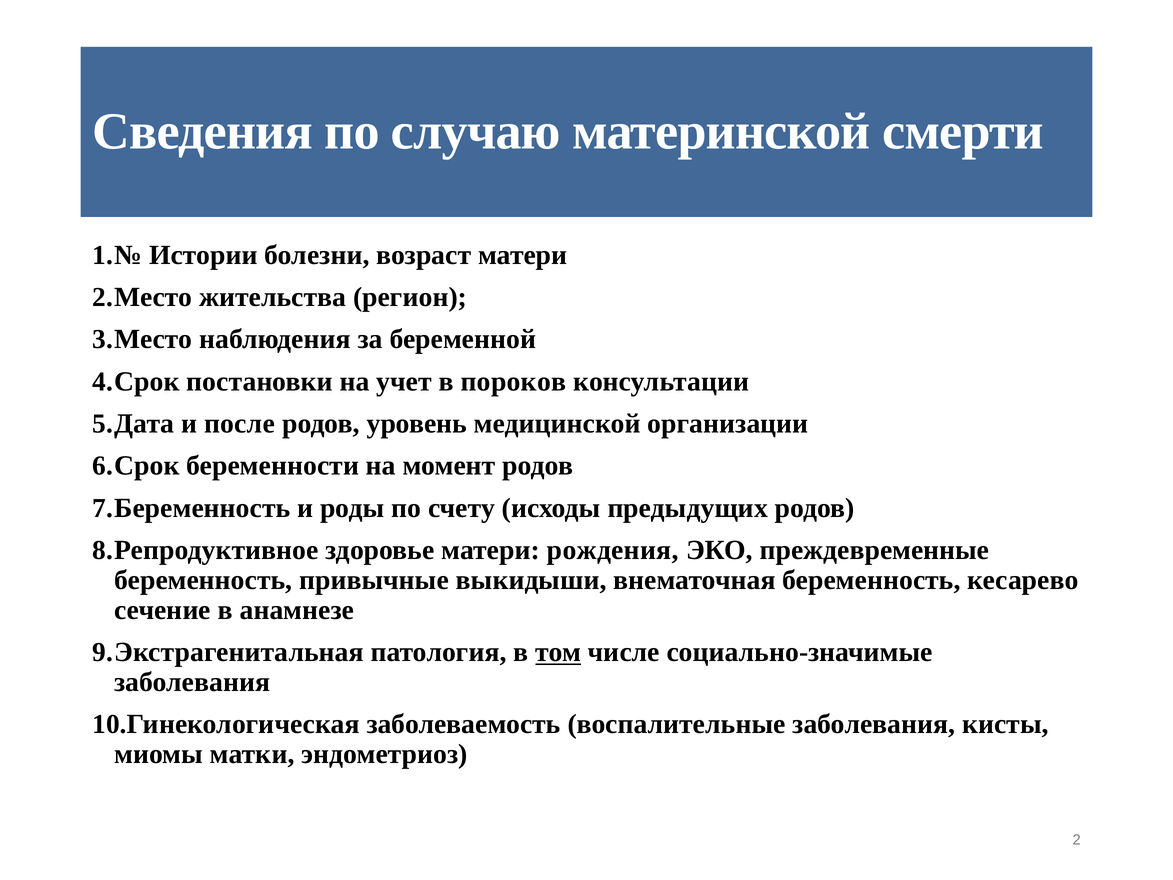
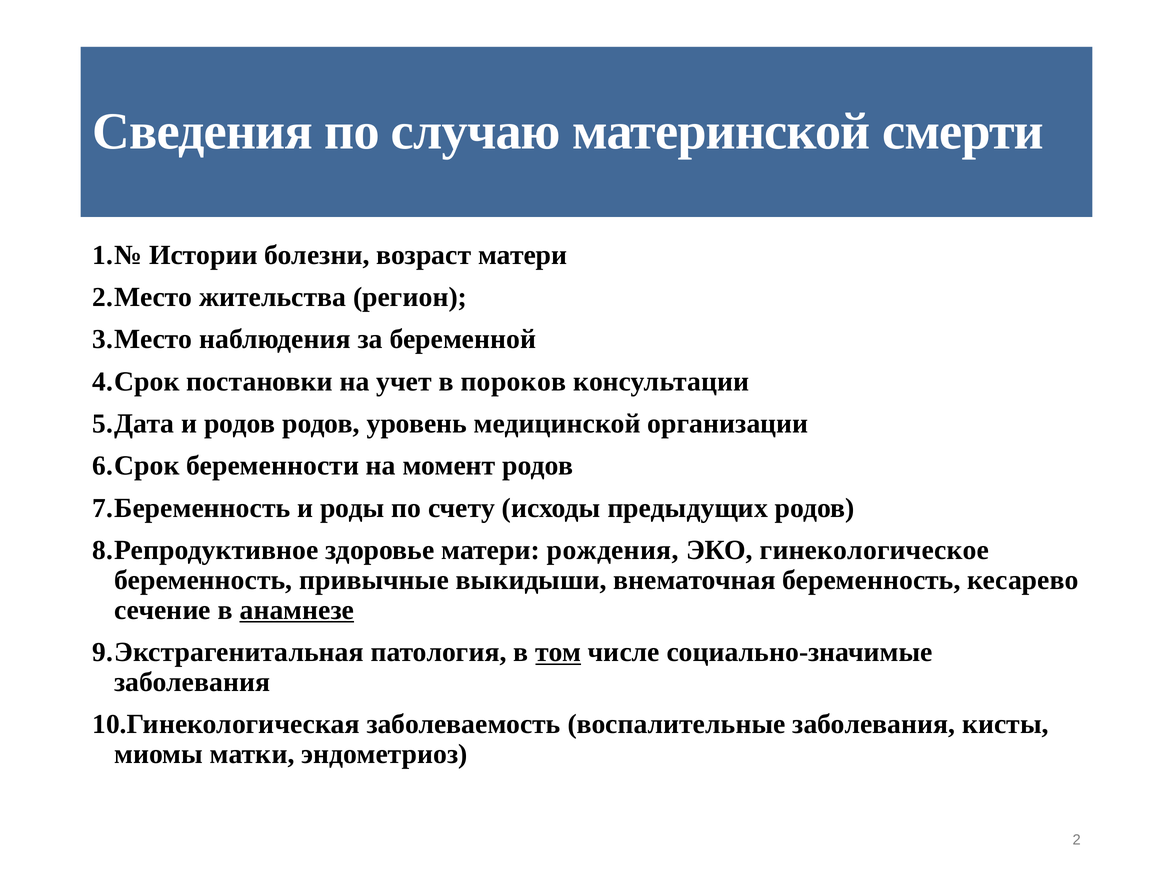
и после: после -> родов (240, 423)
преждевременные: преждевременные -> гинекологическое (874, 550)
анамнезе underline: none -> present (297, 610)
